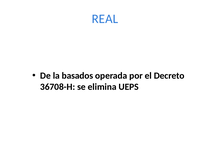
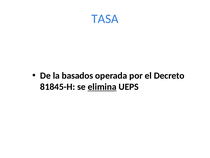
REAL: REAL -> TASA (105, 19)
36708-H: 36708-H -> 81845-H (58, 87)
elimina underline: none -> present (102, 87)
